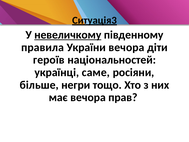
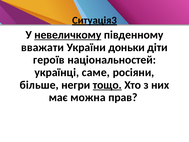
правила: правила -> вважати (43, 47)
України вечора: вечора -> доньки (127, 47)
тощо underline: none -> present (107, 85)
має вечора: вечора -> можна (88, 97)
